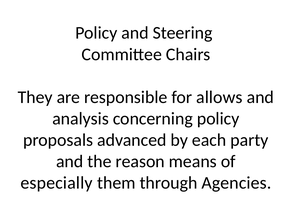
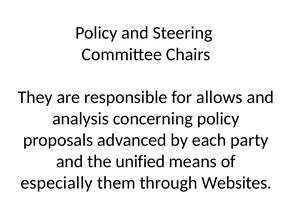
reason: reason -> unified (140, 161)
Agencies: Agencies -> Websites (237, 183)
